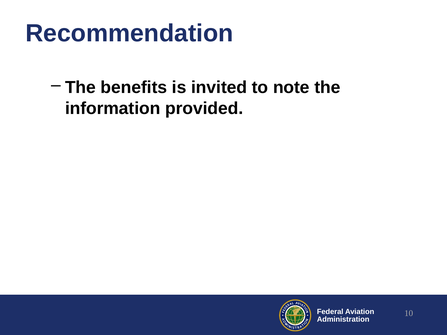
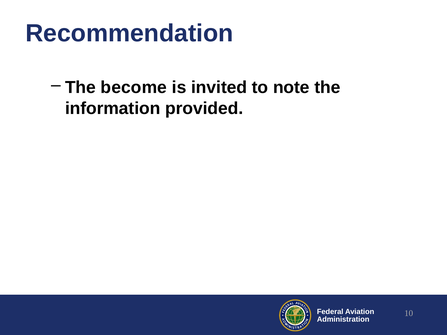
benefits: benefits -> become (134, 88)
